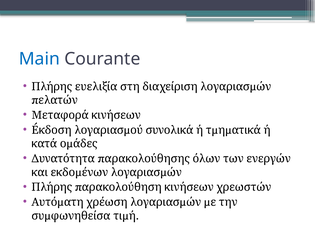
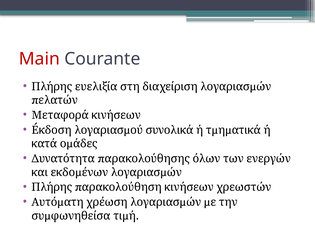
Main colour: blue -> red (39, 59)
